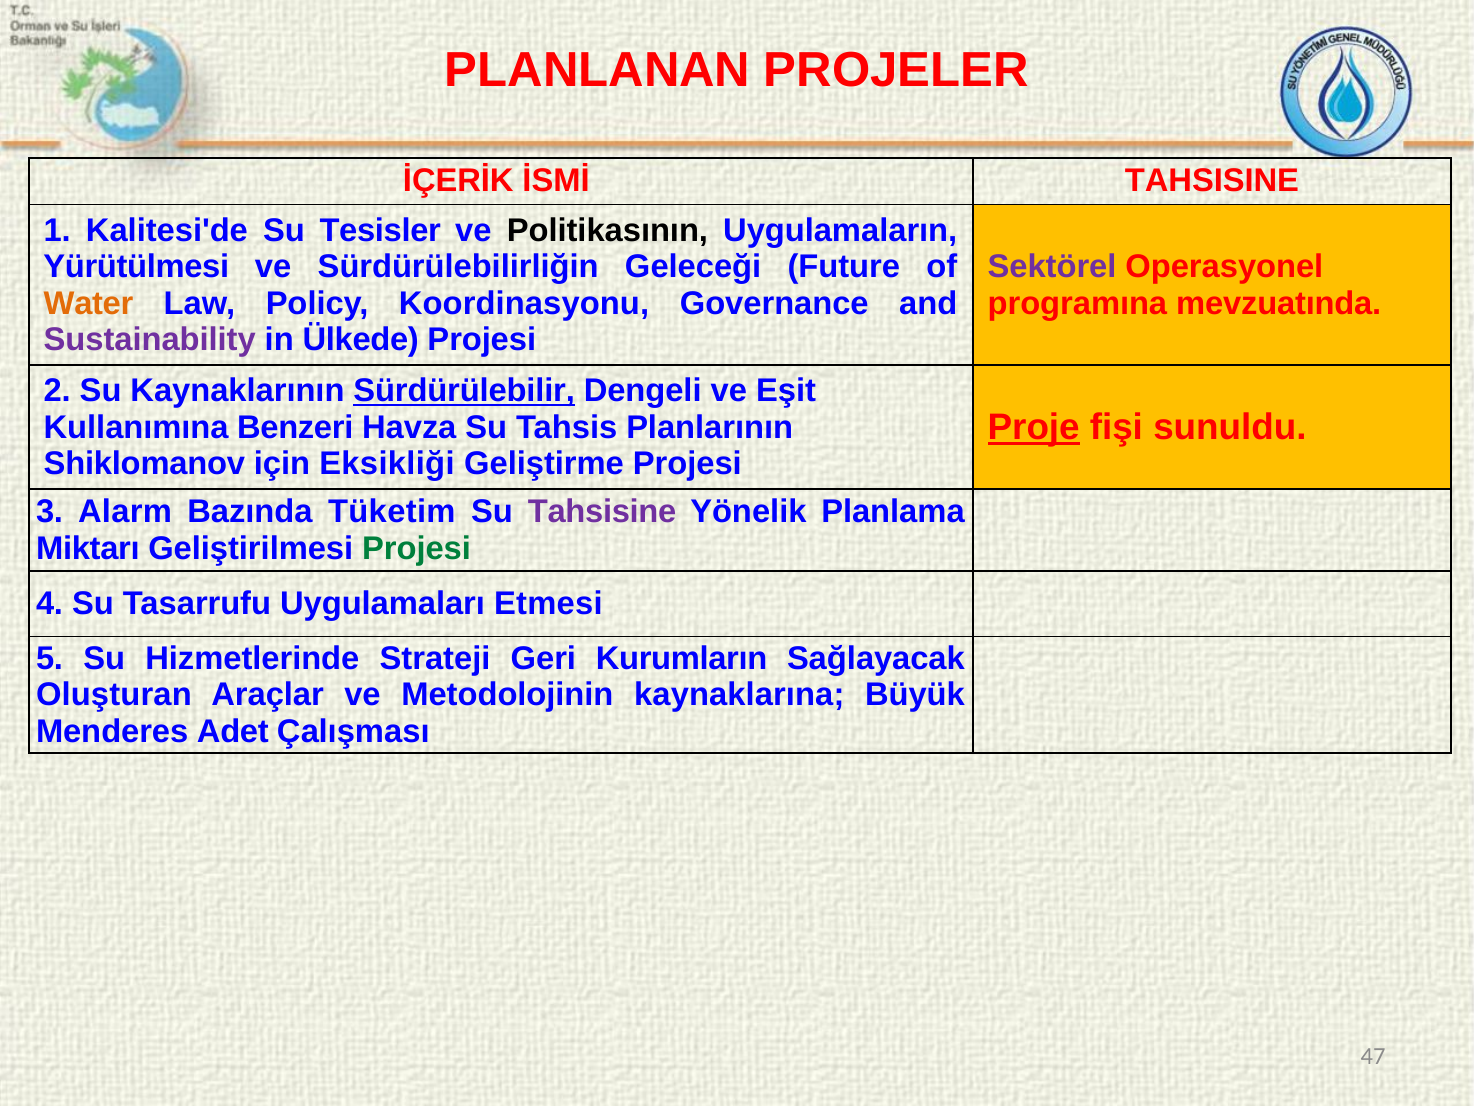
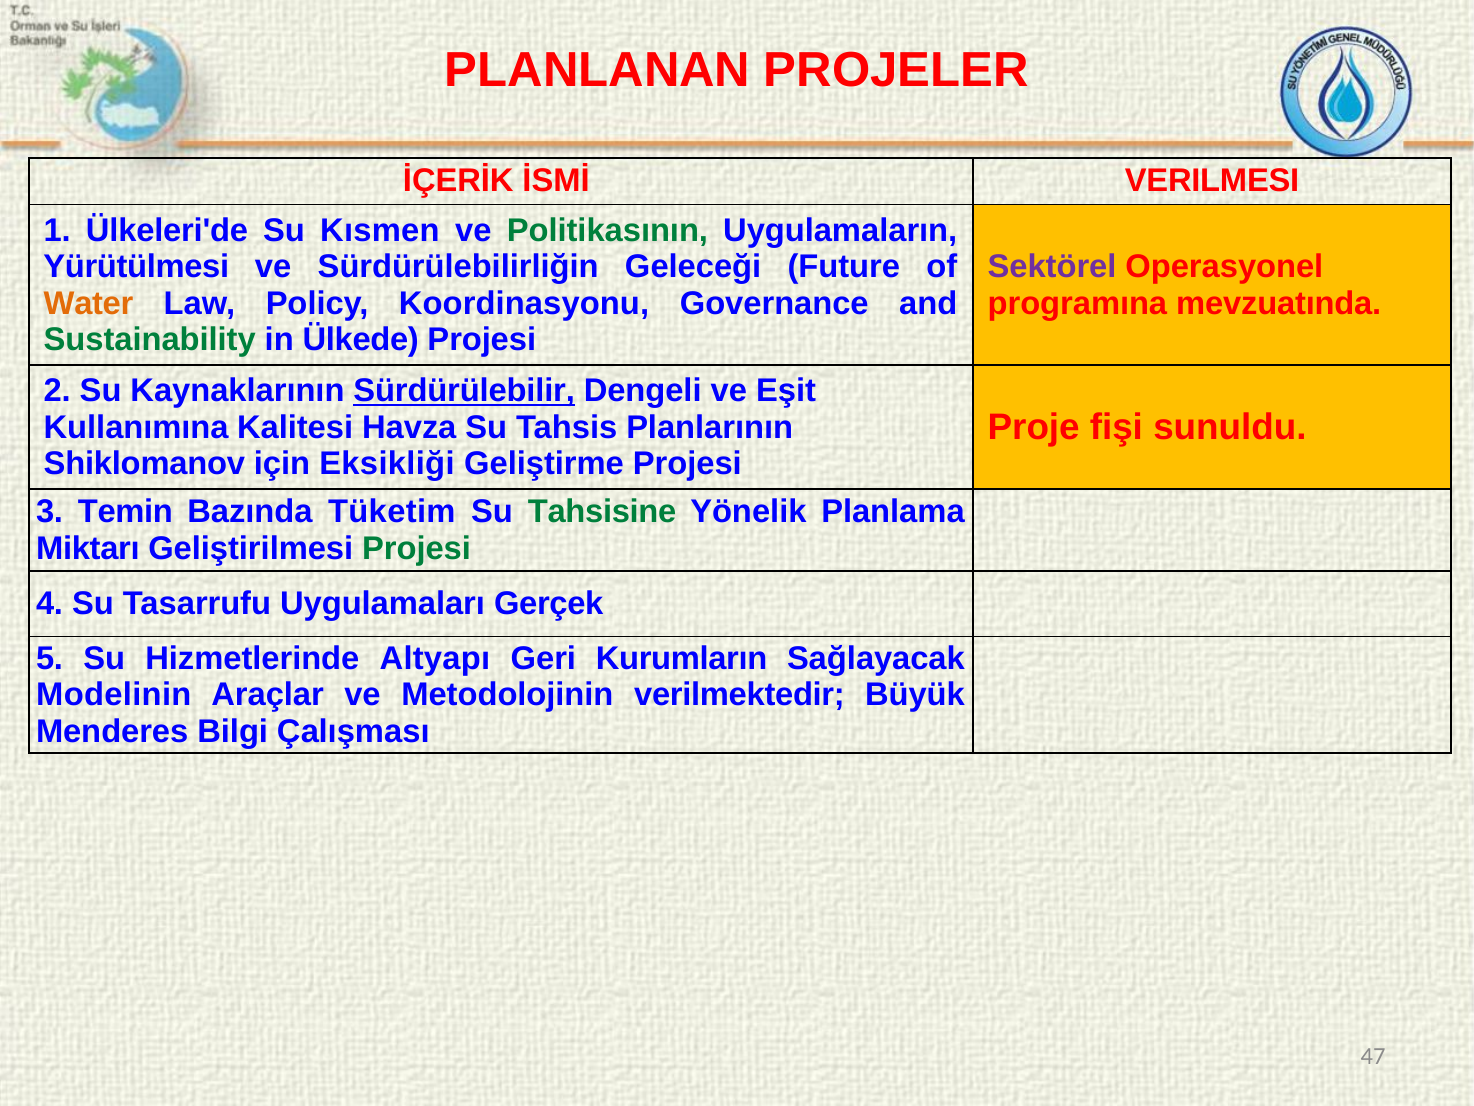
İSMİ TAHSISINE: TAHSISINE -> VERILMESI (1212, 180)
Kalitesi'de: Kalitesi'de -> Ülkeleri'de (167, 231)
Tesisler: Tesisler -> Kısmen (380, 231)
Politikasının colour: black -> green (607, 231)
Sustainability colour: purple -> green (150, 340)
Proje underline: present -> none (1034, 427)
Benzeri: Benzeri -> Kalitesi (295, 427)
Alarm: Alarm -> Temin (125, 512)
Tahsisine colour: purple -> green (602, 512)
Etmesi: Etmesi -> Gerçek (549, 604)
Strateji: Strateji -> Altyapı (435, 658)
Oluşturan: Oluşturan -> Modelinin (114, 695)
kaynaklarına: kaynaklarına -> verilmektedir (739, 695)
Adet: Adet -> Bilgi (233, 731)
